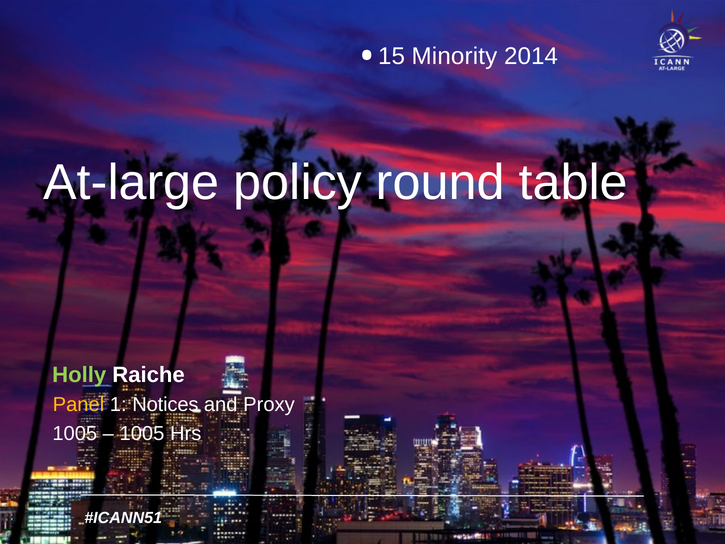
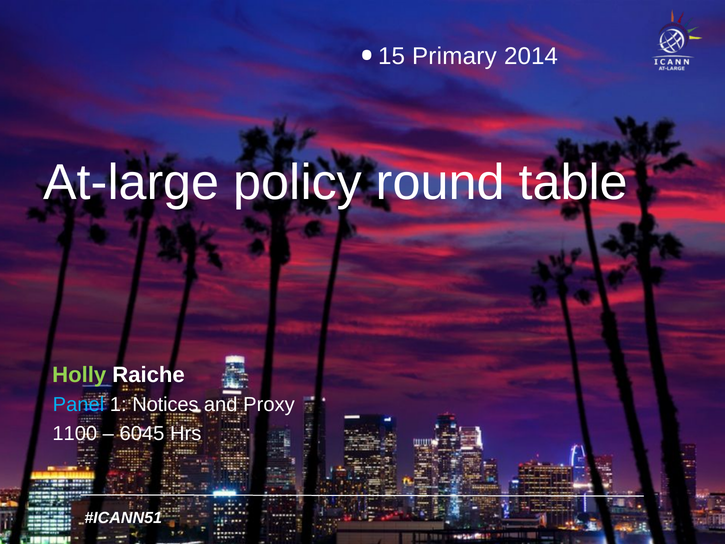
Minority: Minority -> Primary (454, 56)
Panel colour: yellow -> light blue (78, 404)
1005: 1005 -> 1100 (75, 433)
1005: 1005 -> 6045 (142, 433)
